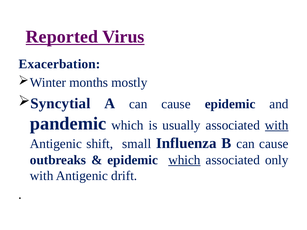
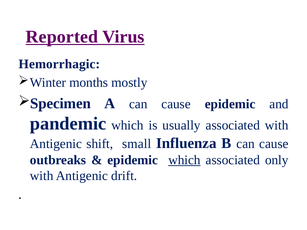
Exacerbation: Exacerbation -> Hemorrhagic (59, 64)
Syncytial: Syncytial -> Specimen (61, 103)
with underline: present -> none (277, 125)
